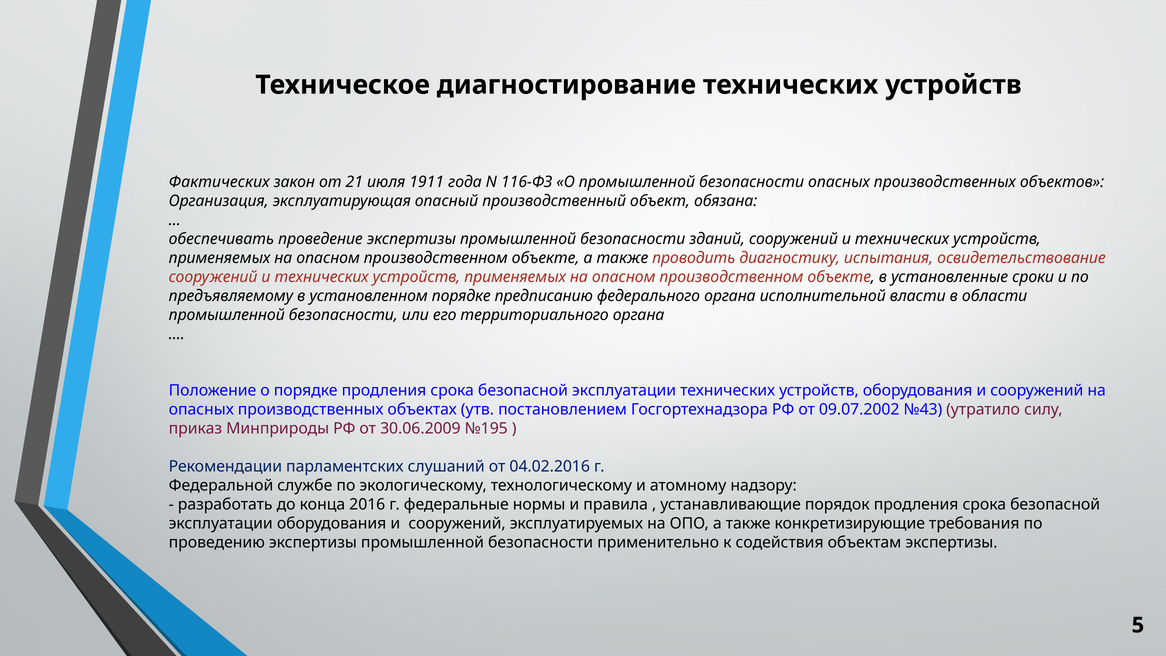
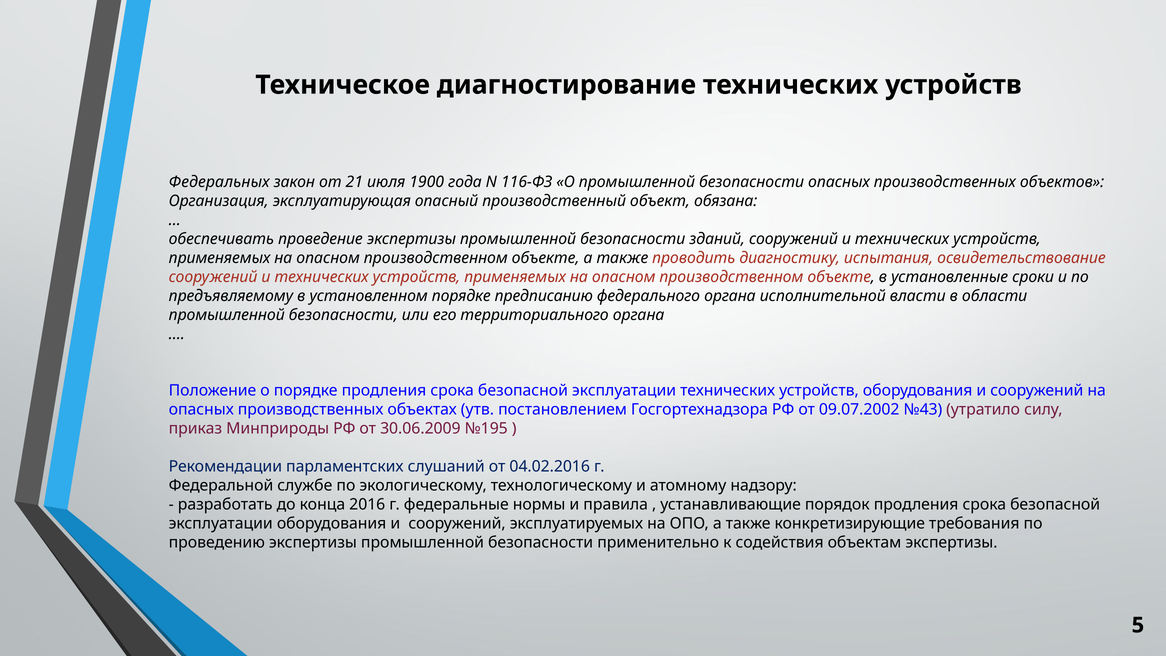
Фактических: Фактических -> Федеральных (219, 182)
1911: 1911 -> 1900 (427, 182)
